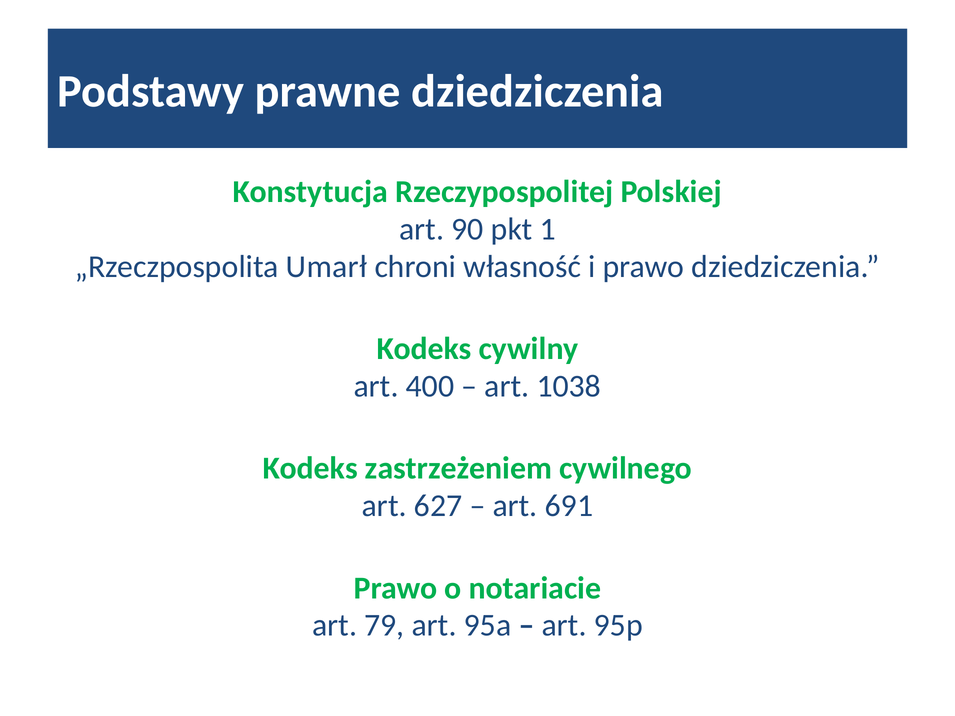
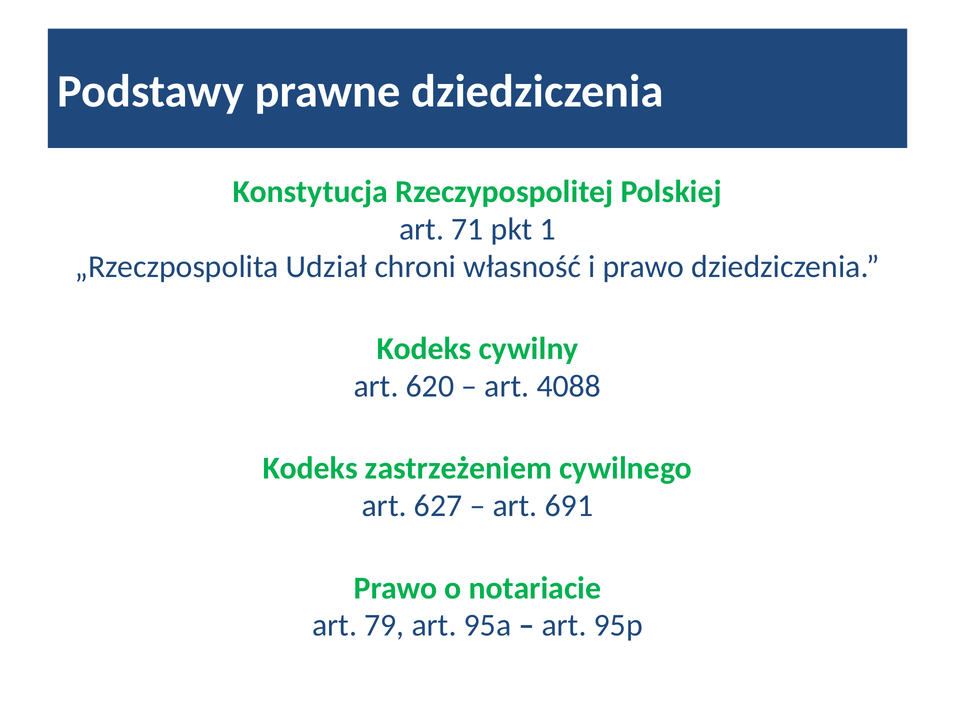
90: 90 -> 71 (467, 229)
Umarł: Umarł -> Udział (326, 267)
400: 400 -> 620 (430, 386)
1038: 1038 -> 4088 (569, 386)
